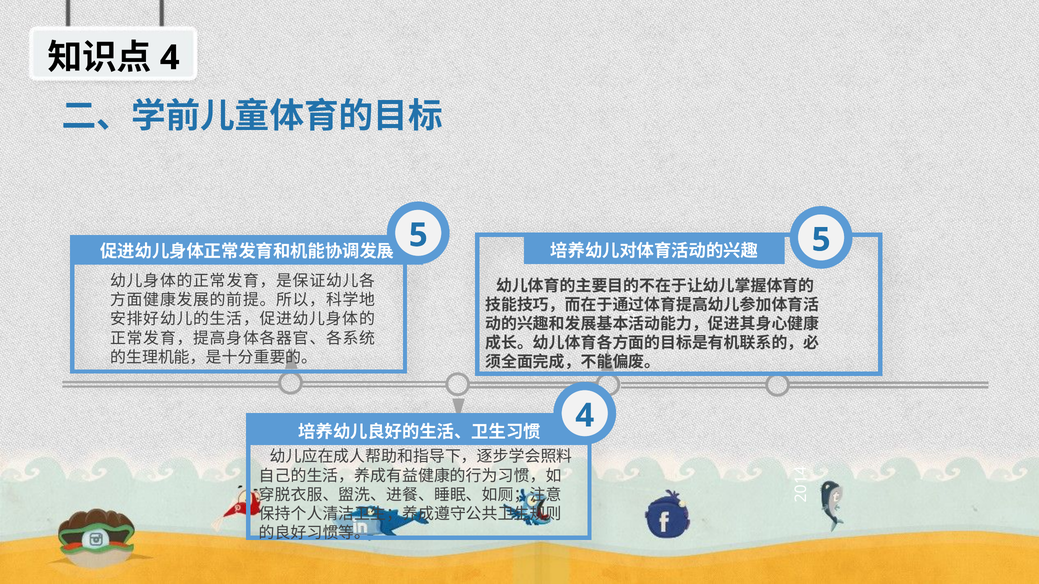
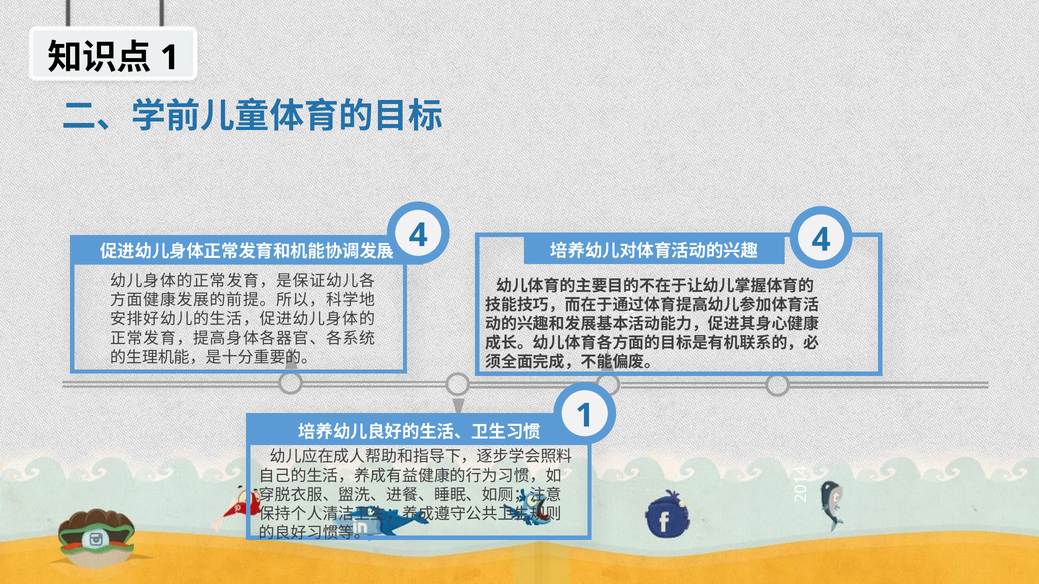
4: 4 -> 1 (170, 58)
5: 5 -> 4 (821, 240)
5: 5 -> 4 (418, 235)
4: 4 -> 1 (585, 416)
